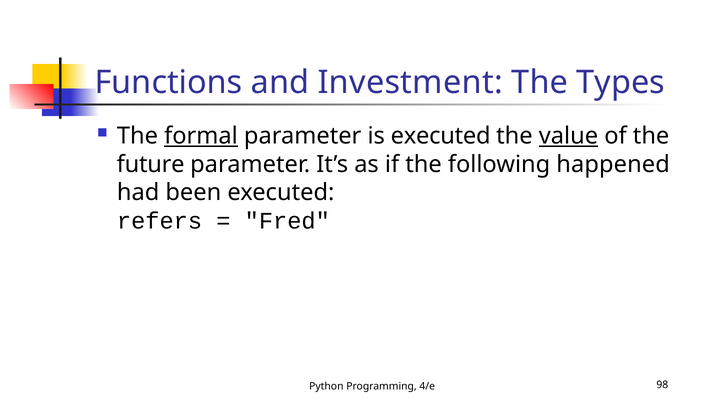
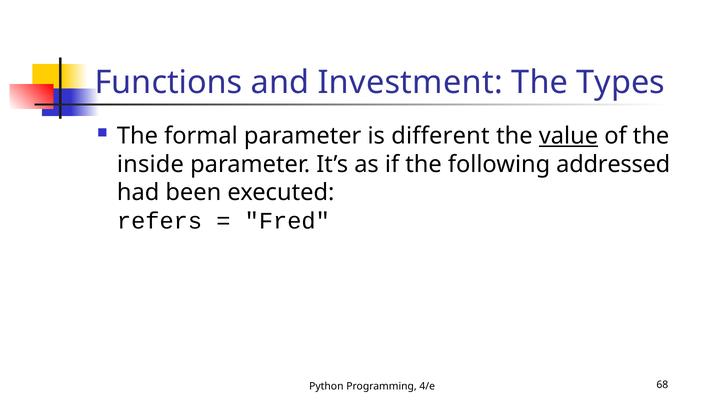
formal underline: present -> none (201, 136)
is executed: executed -> different (440, 136)
future: future -> inside (150, 164)
happened: happened -> addressed (613, 164)
98: 98 -> 68 (662, 385)
